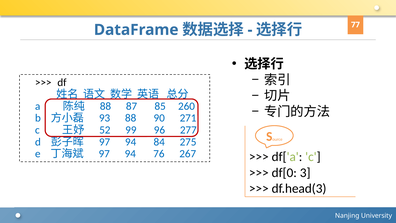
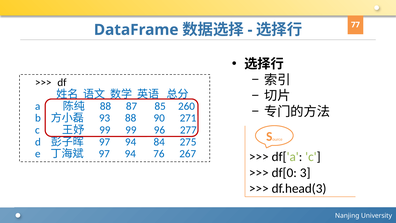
52: 52 -> 99 (105, 130)
